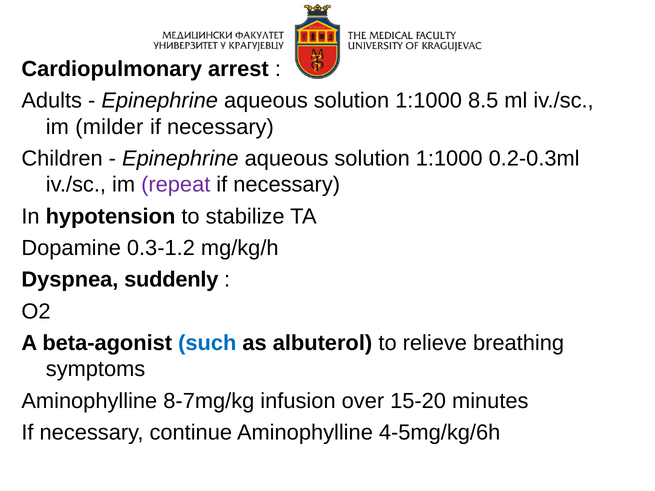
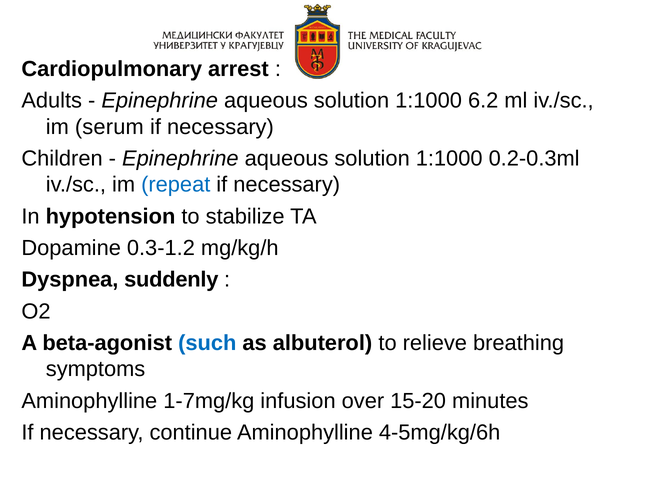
8.5: 8.5 -> 6.2 (483, 101)
milder: milder -> serum (109, 127)
repeat colour: purple -> blue (176, 185)
8-7mg/kg: 8-7mg/kg -> 1-7mg/kg (209, 401)
